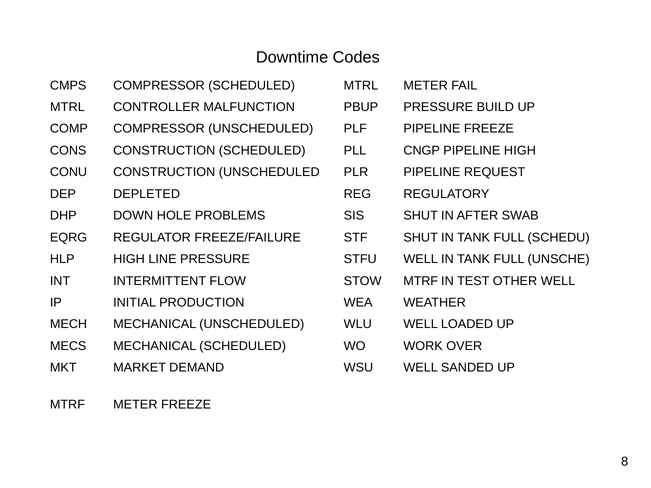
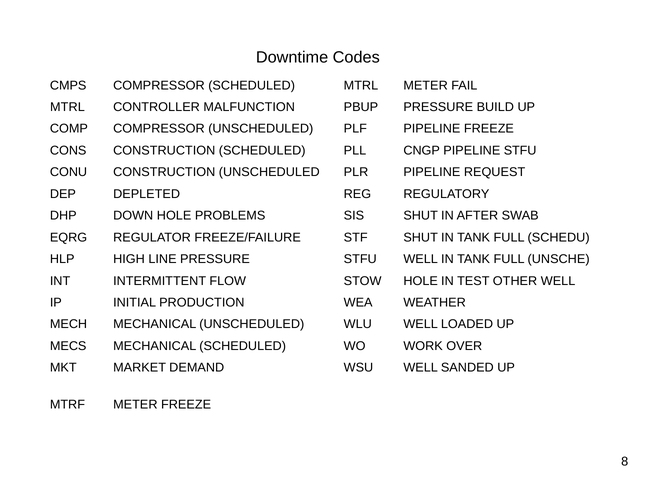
PIPELINE HIGH: HIGH -> STFU (520, 151)
STOW MTRF: MTRF -> HOLE (421, 281)
